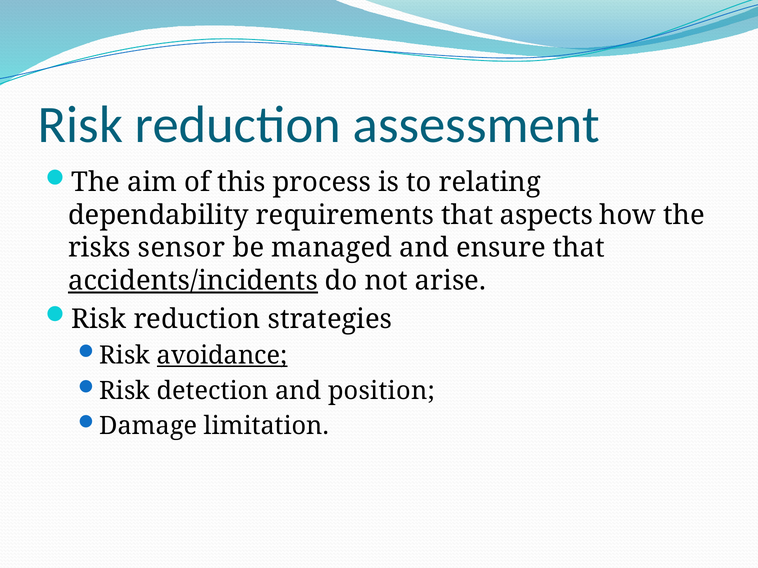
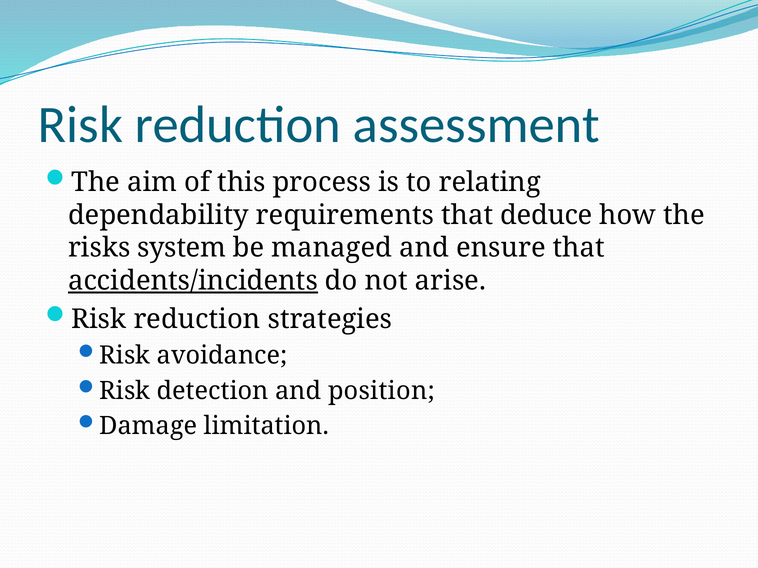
aspects: aspects -> deduce (546, 215)
sensor: sensor -> system (182, 248)
avoidance underline: present -> none (222, 356)
